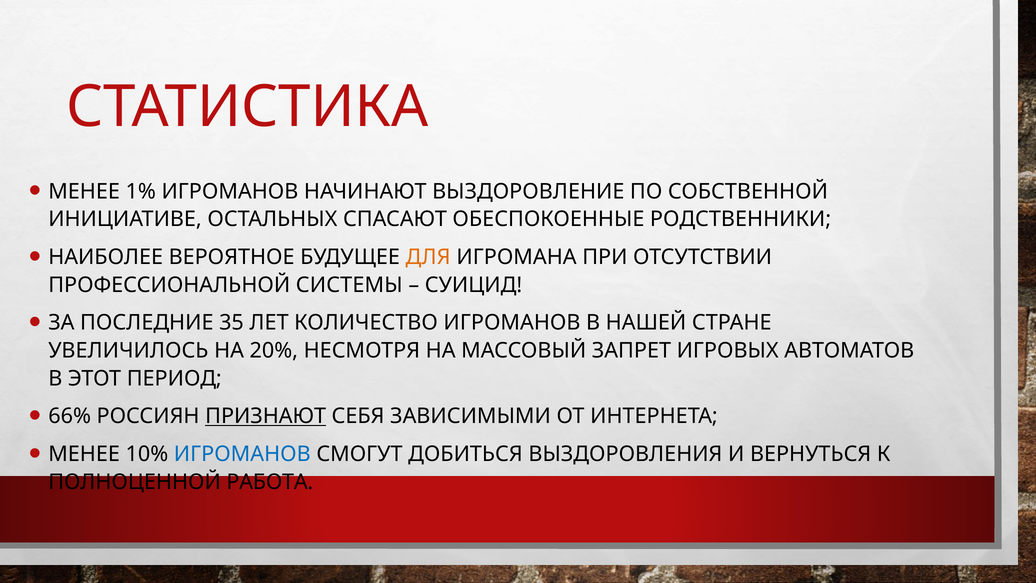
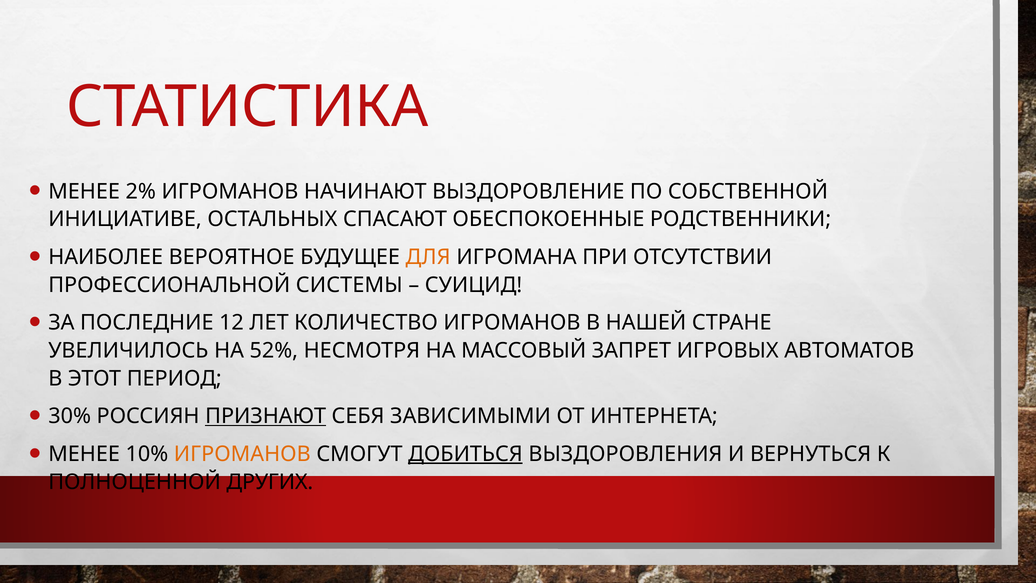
1%: 1% -> 2% (141, 191)
35: 35 -> 12 (231, 323)
20%: 20% -> 52% (274, 351)
66%: 66% -> 30% (70, 416)
ИГРОМАНОВ colour: blue -> orange (242, 454)
ДОБИТЬСЯ underline: none -> present (465, 454)
РАБОТА: РАБОТА -> ДРУГИХ (270, 482)
